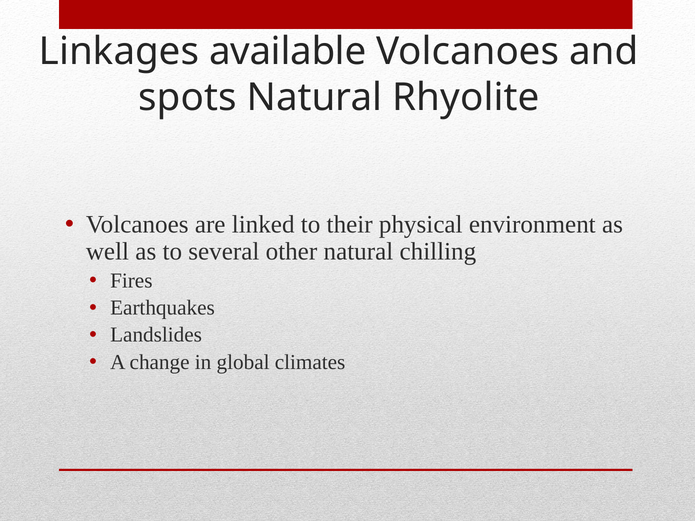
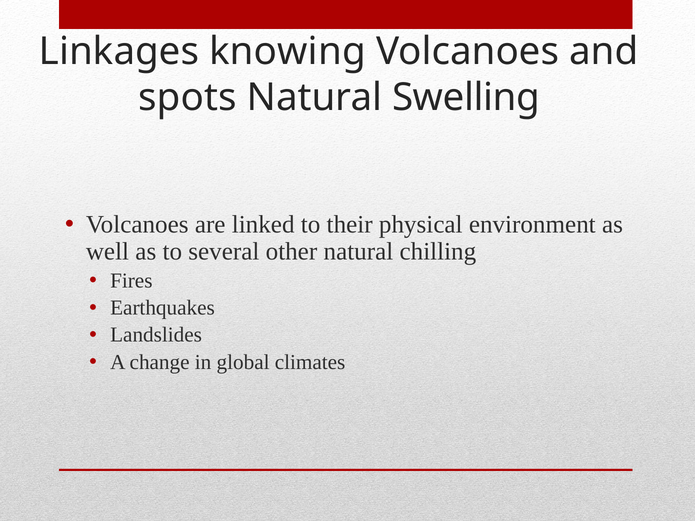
available: available -> knowing (287, 51)
Rhyolite: Rhyolite -> Swelling (466, 98)
